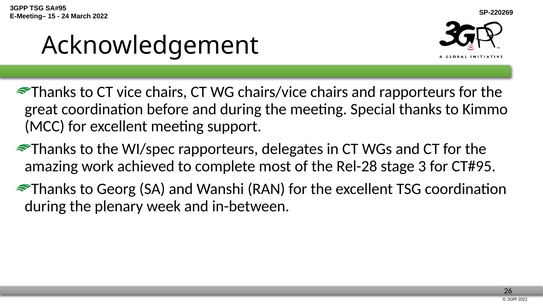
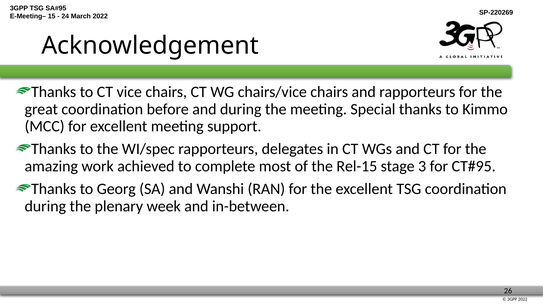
Rel-28: Rel-28 -> Rel-15 (357, 166)
